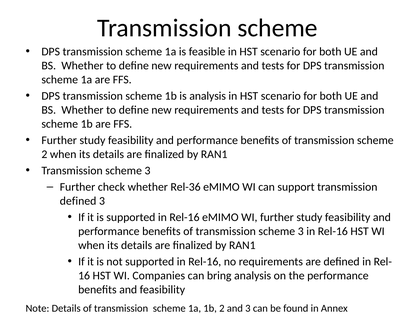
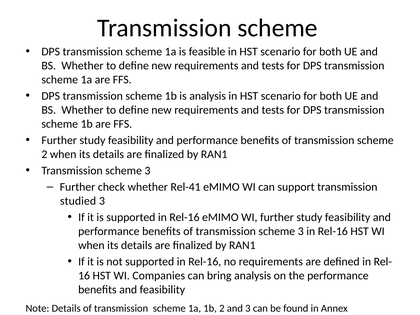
Rel-36: Rel-36 -> Rel-41 (186, 187)
defined: defined -> studied (78, 201)
